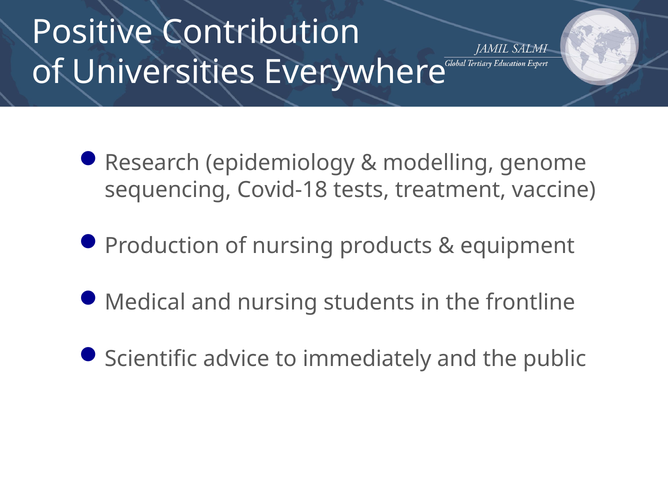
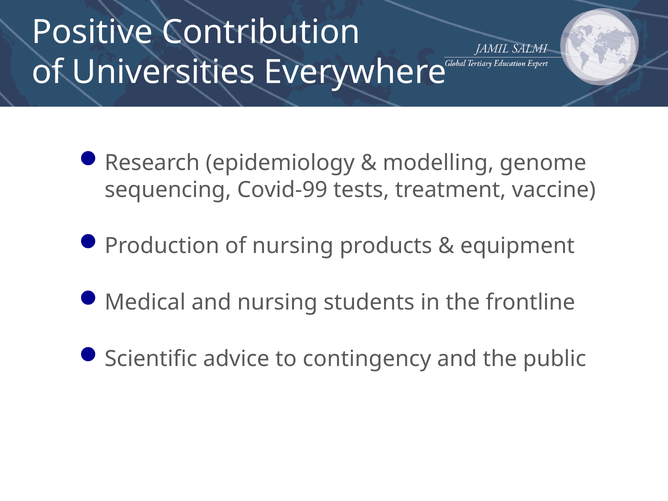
Covid-18: Covid-18 -> Covid-99 (282, 190)
immediately: immediately -> contingency (367, 359)
